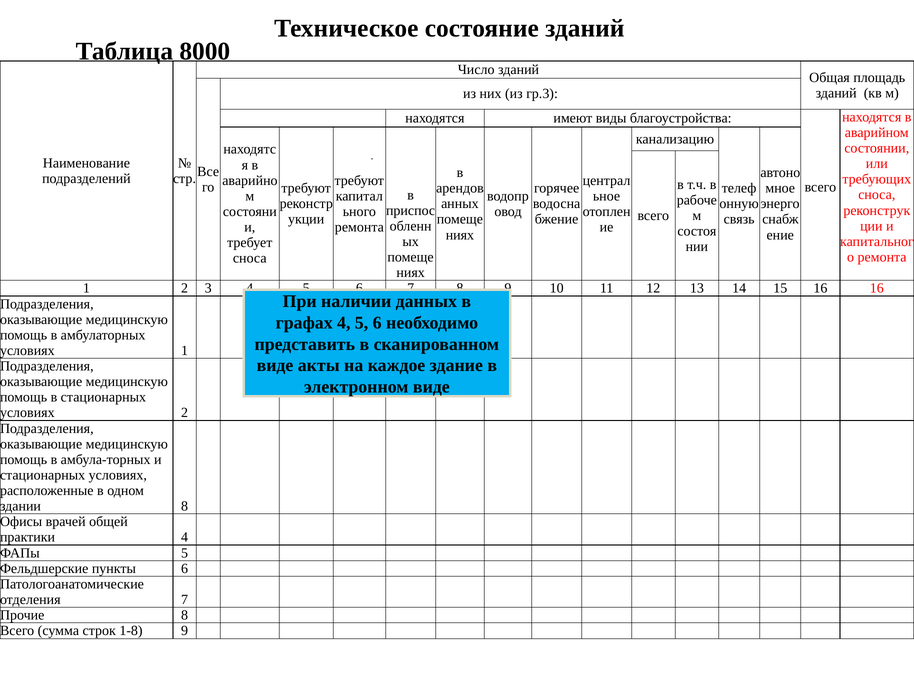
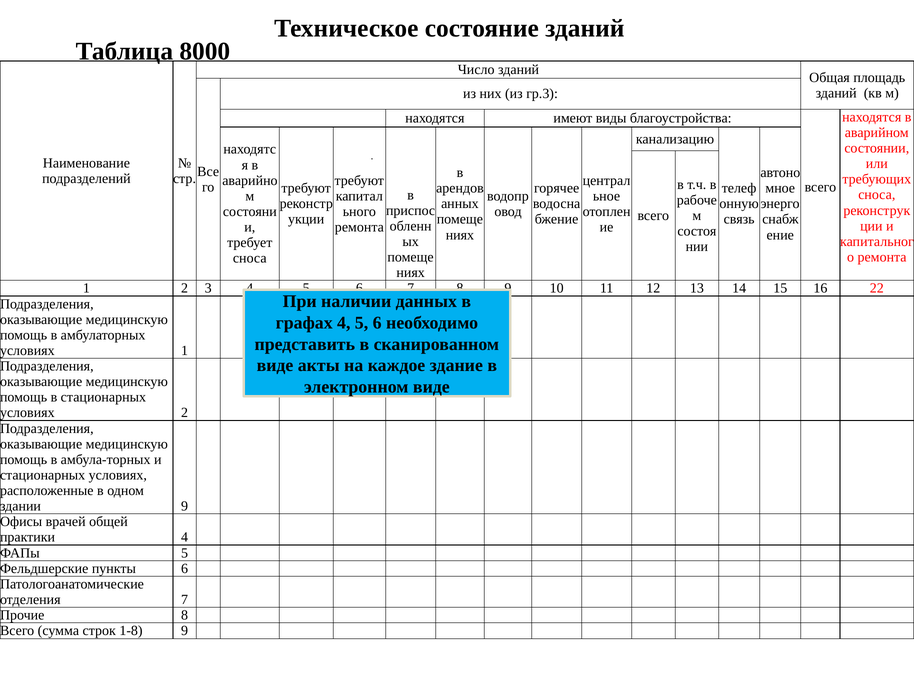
16 16: 16 -> 22 (877, 288)
здании 8: 8 -> 9 (184, 506)
